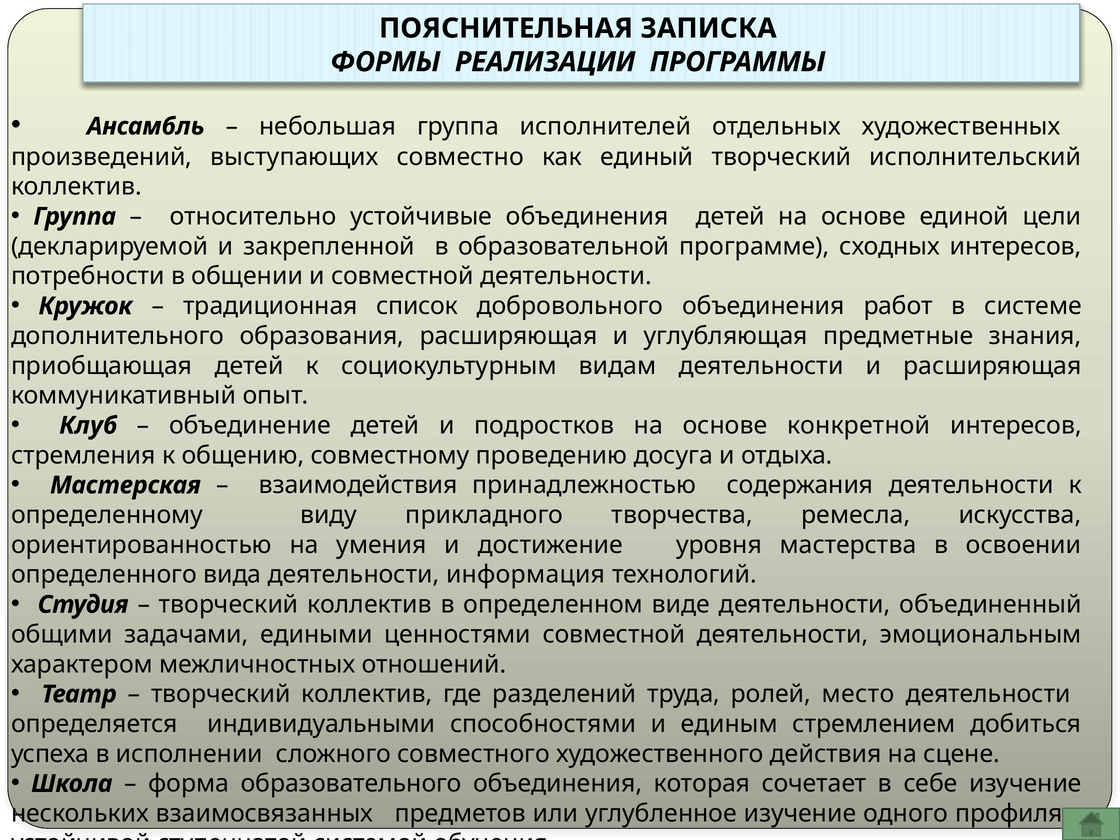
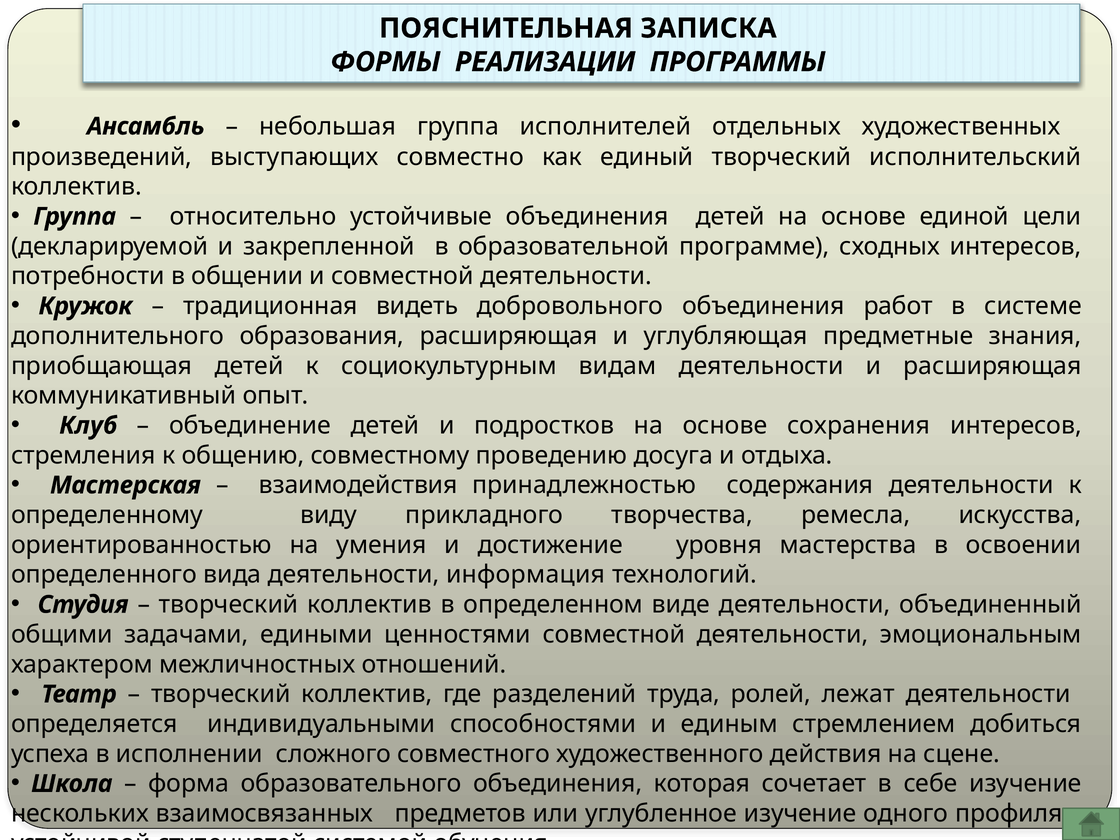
список: список -> видеть (417, 306)
конкретной: конкретной -> сохранения (859, 426)
место: место -> лежат (858, 694)
